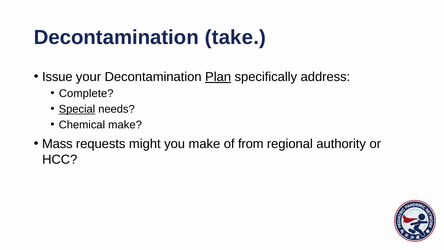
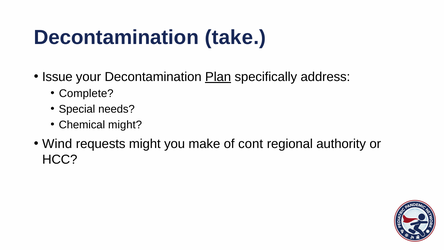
Special underline: present -> none (77, 109)
Chemical make: make -> might (125, 125)
Mass: Mass -> Wind (57, 144)
from: from -> cont (251, 144)
